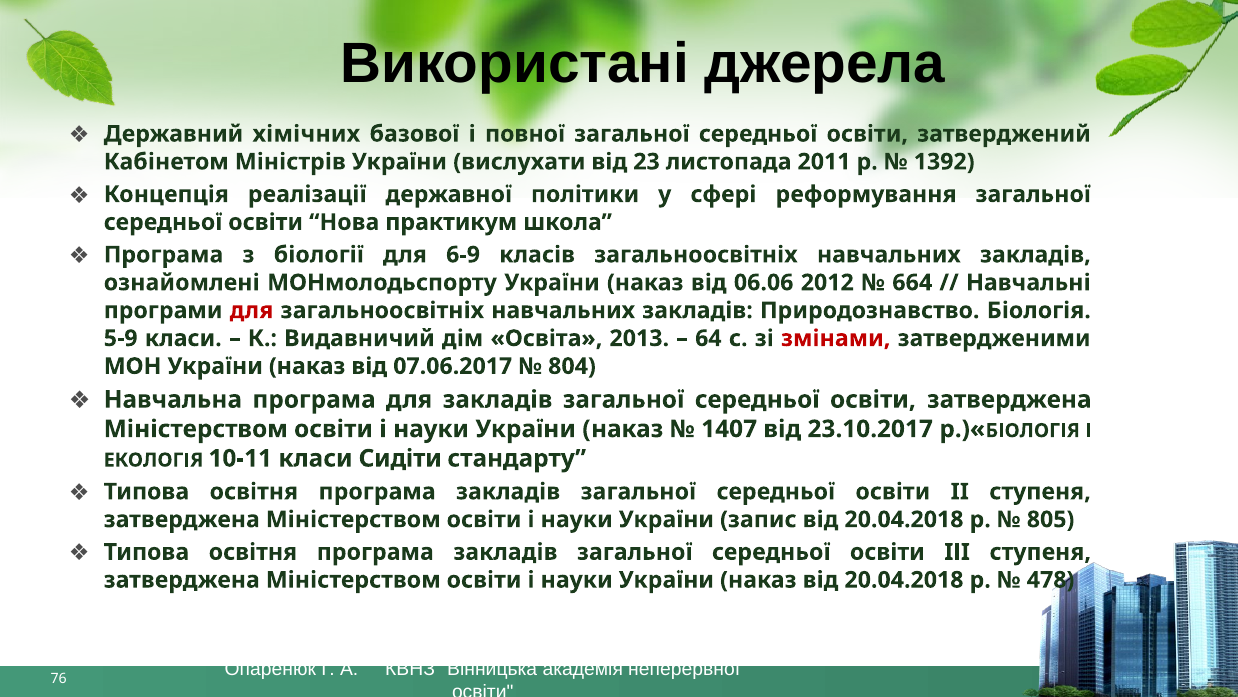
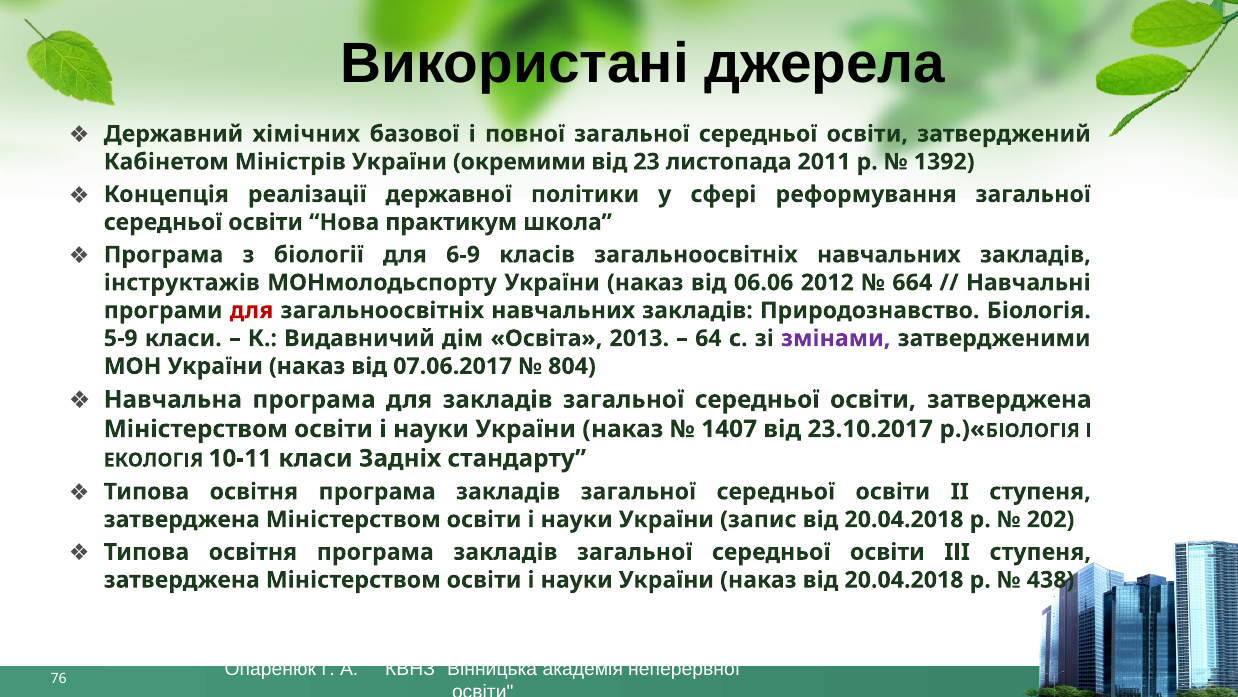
вислухати: вислухати -> окремими (519, 162)
ознайомлені: ознайомлені -> інструктажів (182, 282)
змінами colour: red -> purple (836, 338)
Сидіти: Сидіти -> Задніх (400, 458)
805: 805 -> 202 (1051, 519)
478: 478 -> 438 (1051, 579)
